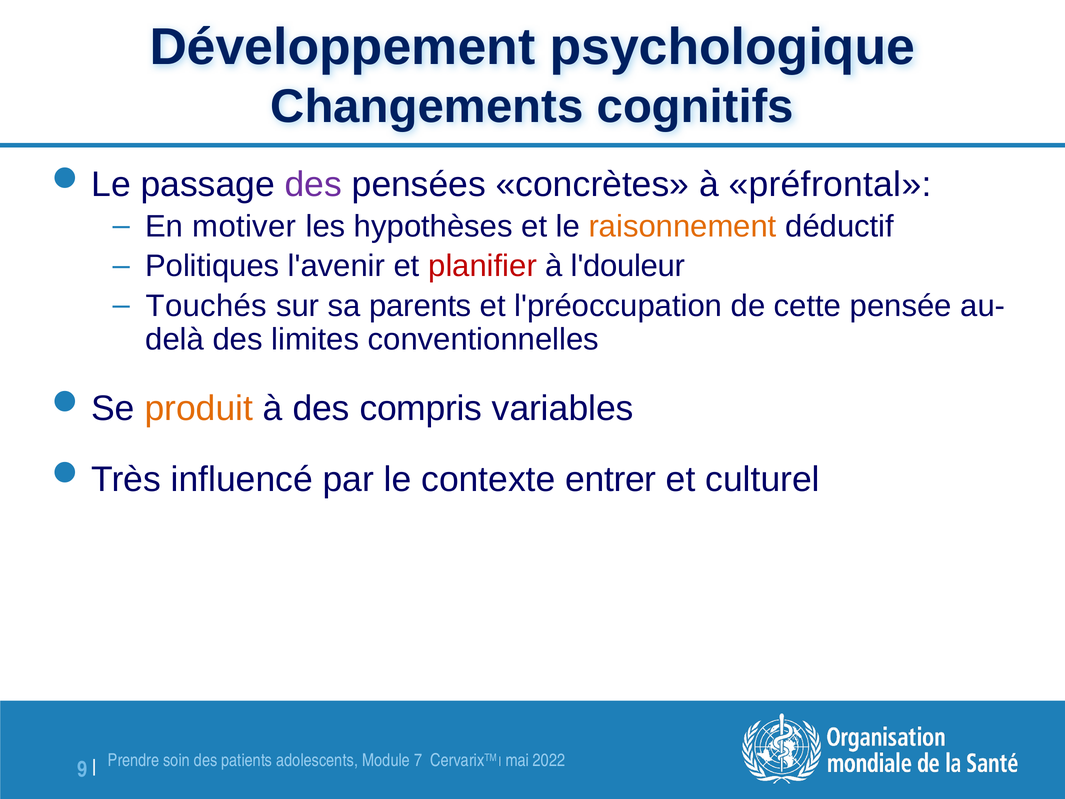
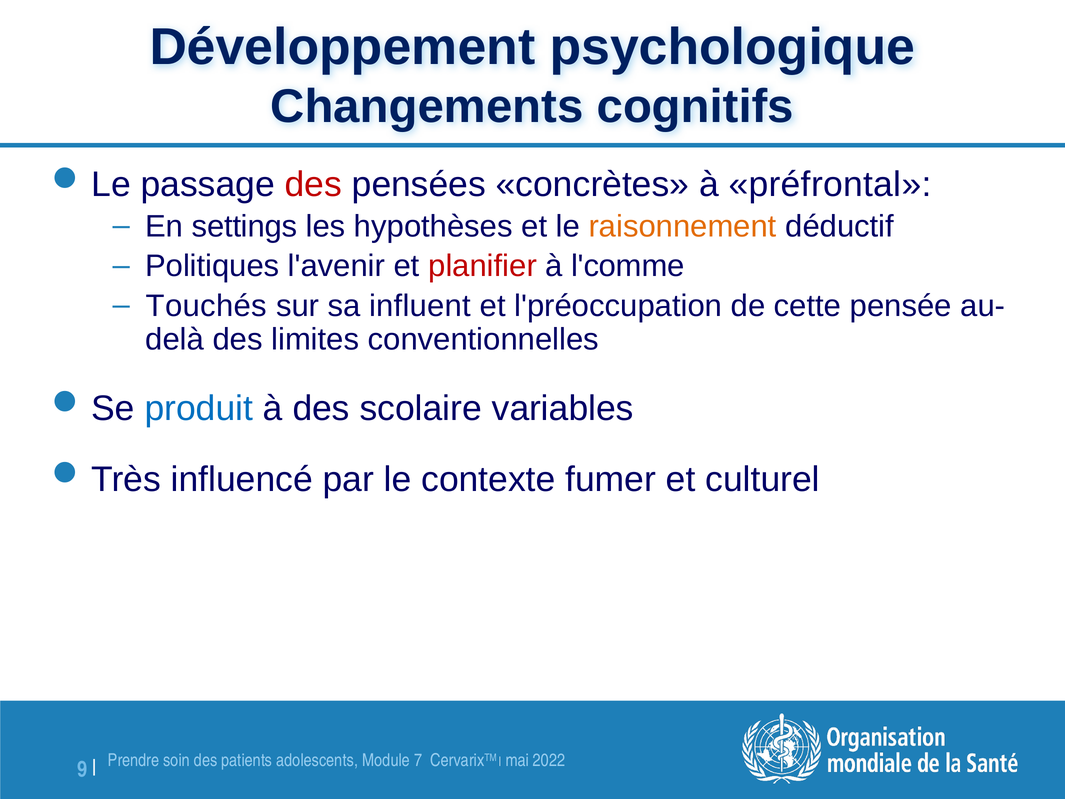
des colour: purple -> red (313, 185)
motiver: motiver -> settings (245, 226)
l'douleur: l'douleur -> l'comme (628, 266)
parents: parents -> influent (420, 306)
produit colour: orange -> blue (199, 408)
compris: compris -> scolaire (421, 408)
entrer: entrer -> fumer (611, 479)
